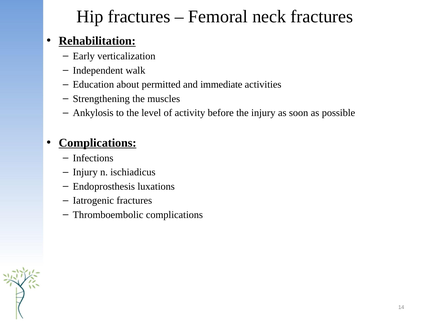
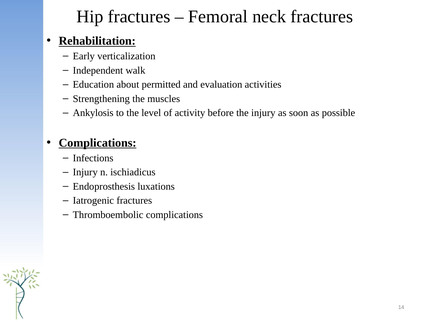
immediate: immediate -> evaluation (221, 85)
